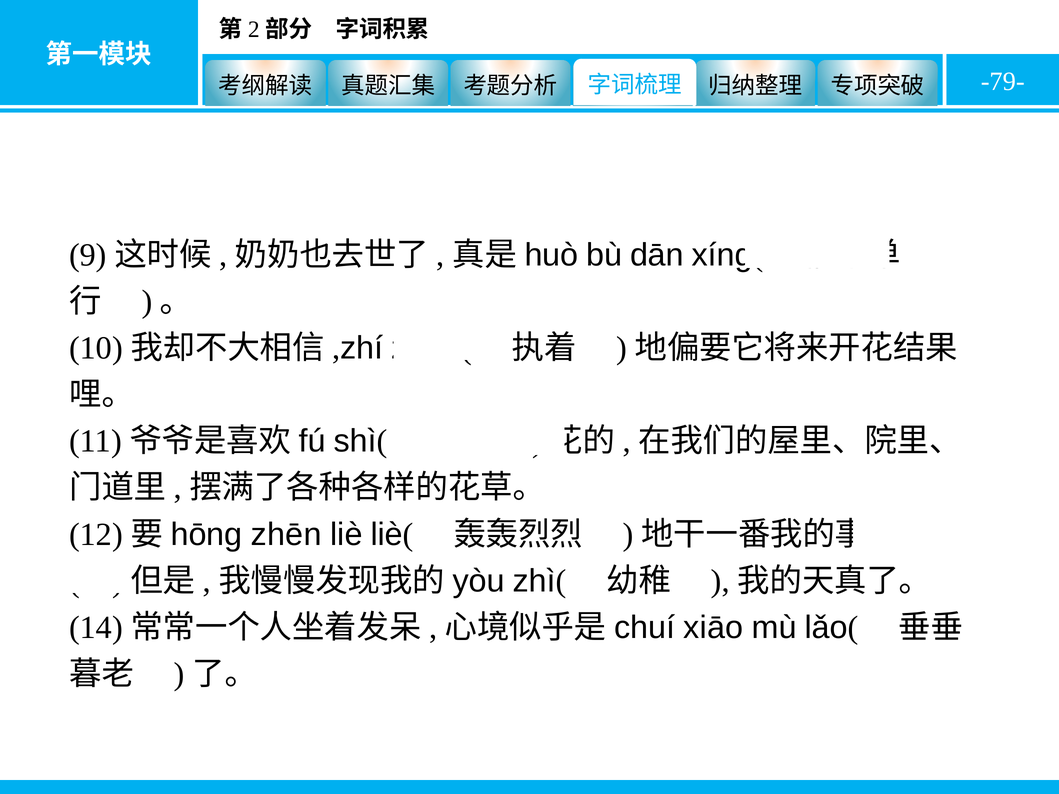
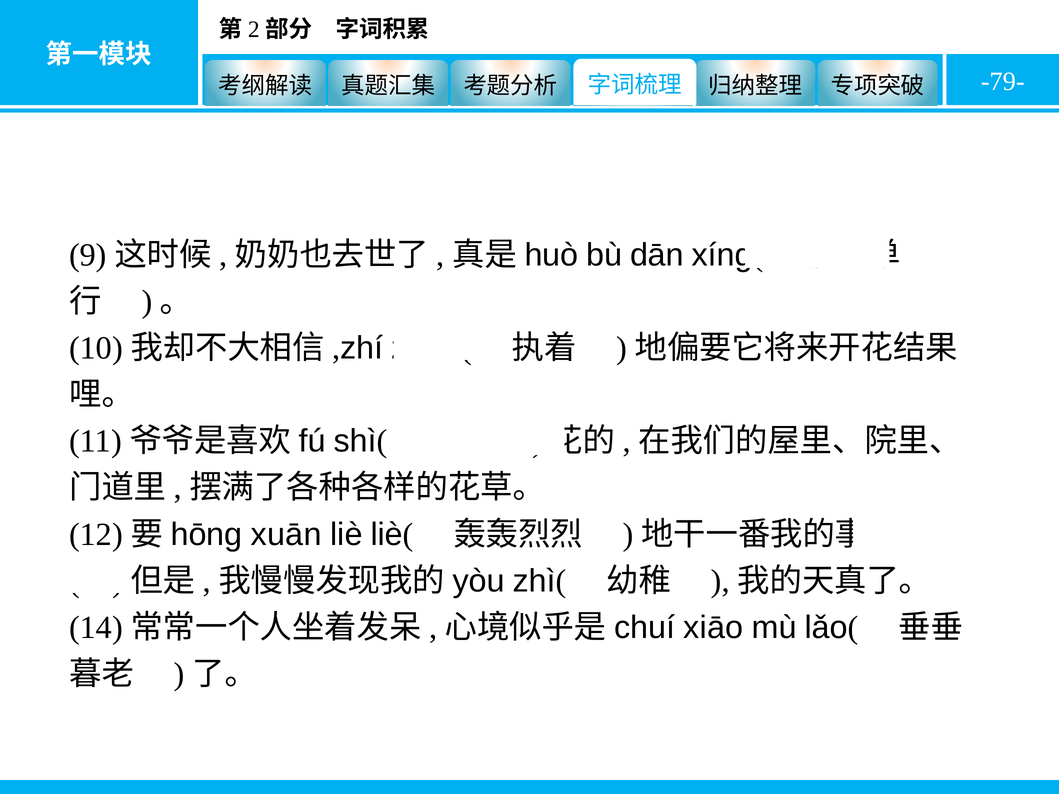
zhēn: zhēn -> xuān (286, 535)
